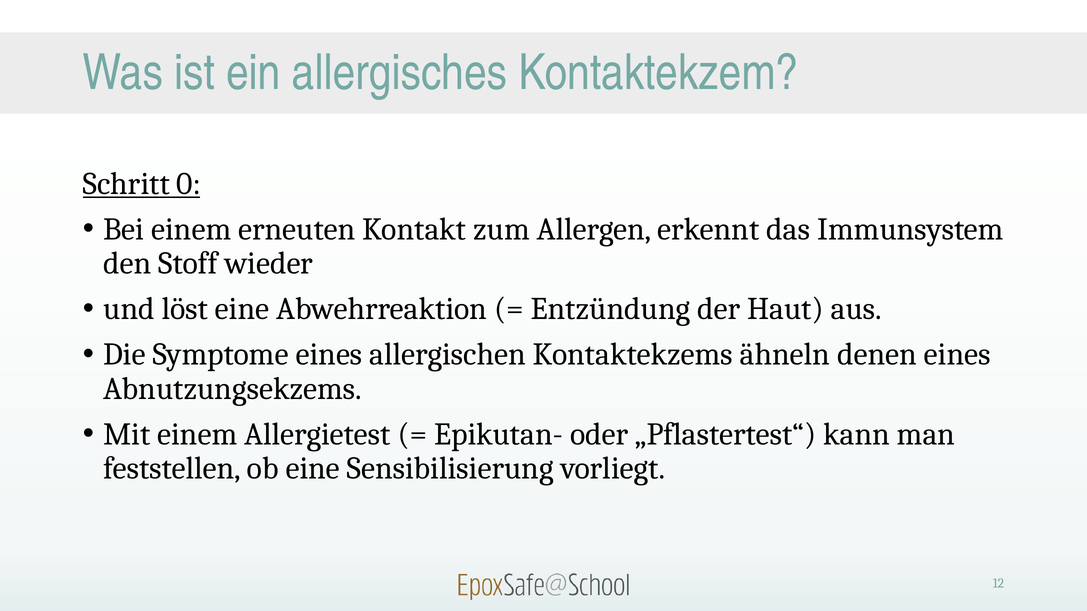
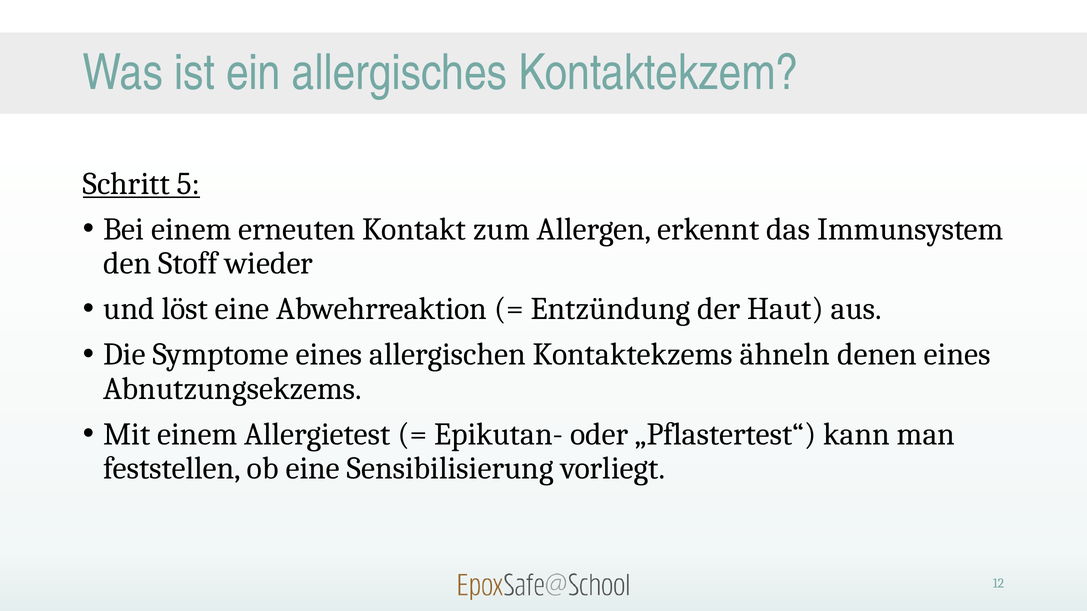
0: 0 -> 5 (189, 184)
